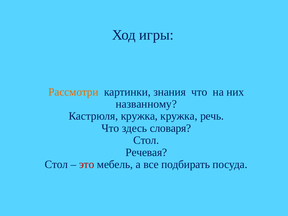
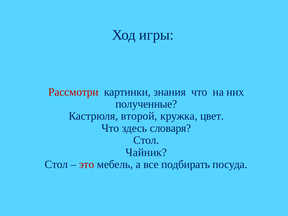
Рассмотри colour: orange -> red (73, 92)
названному: названному -> полученные (146, 104)
Кастрюля кружка: кружка -> второй (139, 116)
речь: речь -> цвет (212, 116)
Речевая: Речевая -> Чайник (146, 152)
